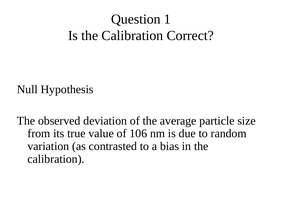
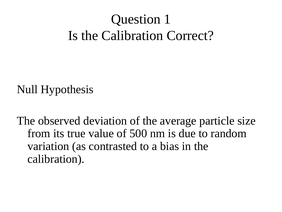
106: 106 -> 500 (138, 133)
